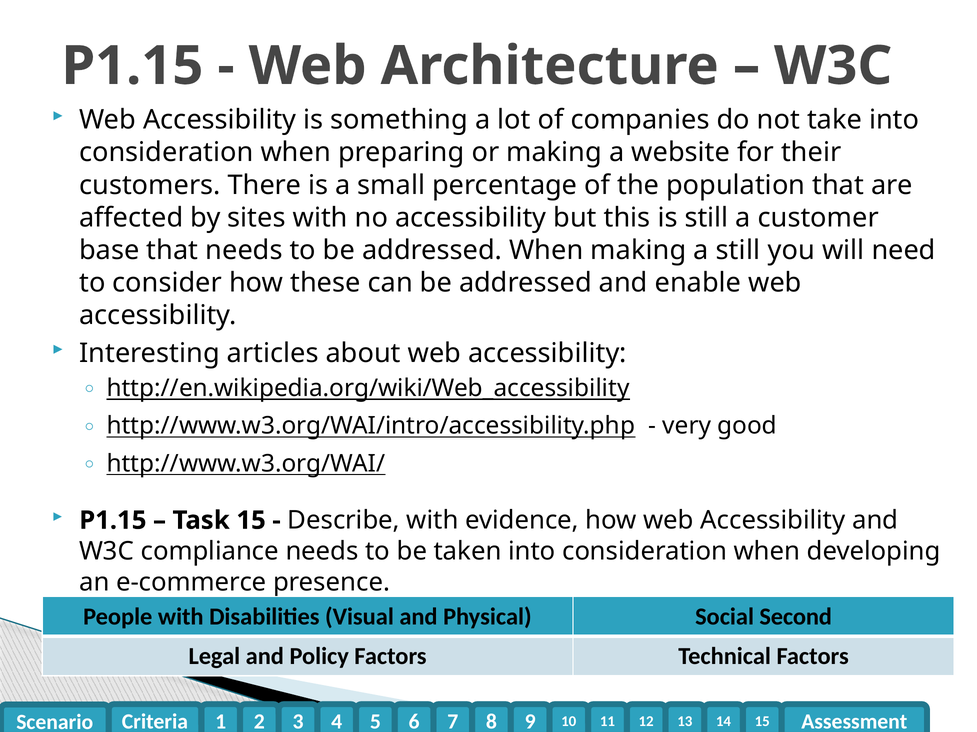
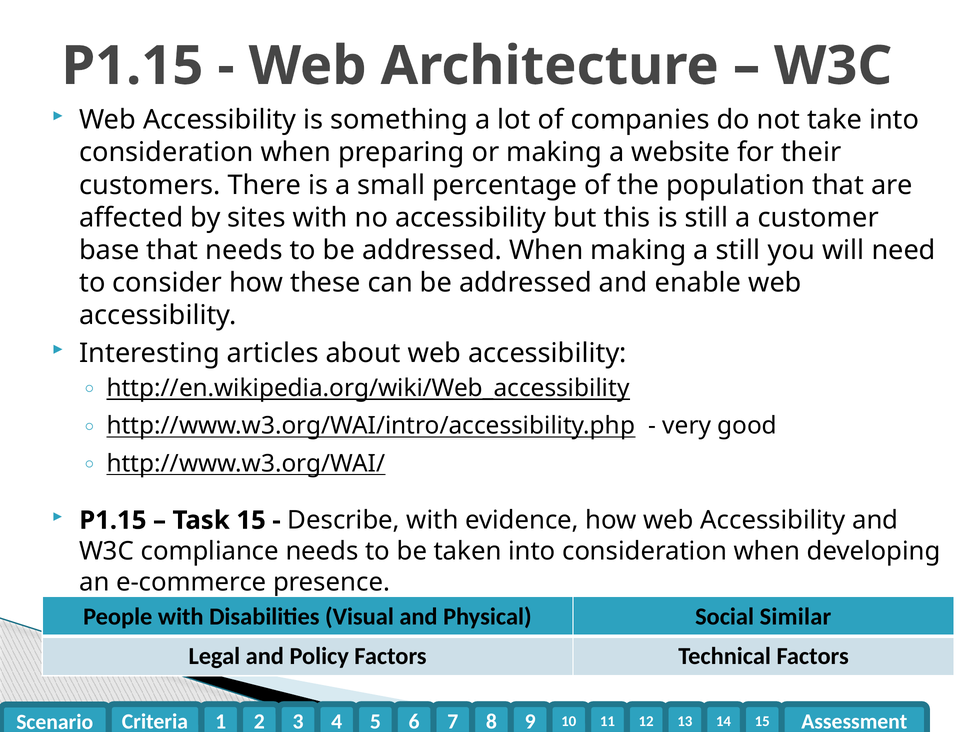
Second: Second -> Similar (795, 617)
